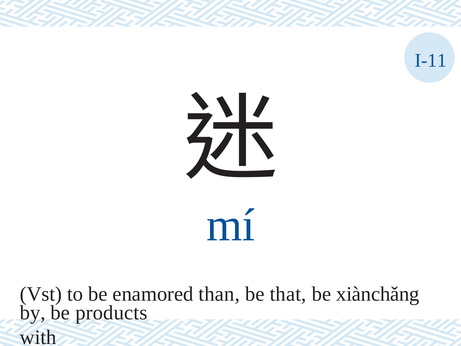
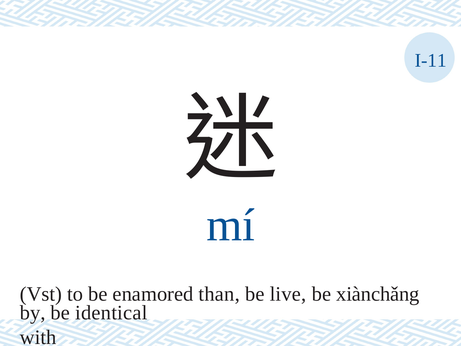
that: that -> live (288, 294)
products: products -> identical (111, 312)
